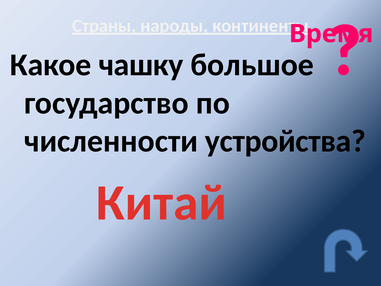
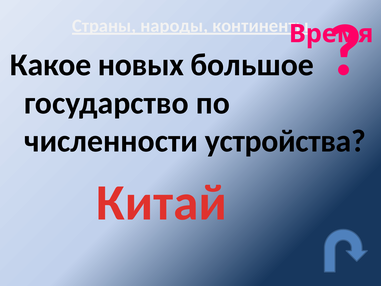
чашку: чашку -> новых (141, 65)
